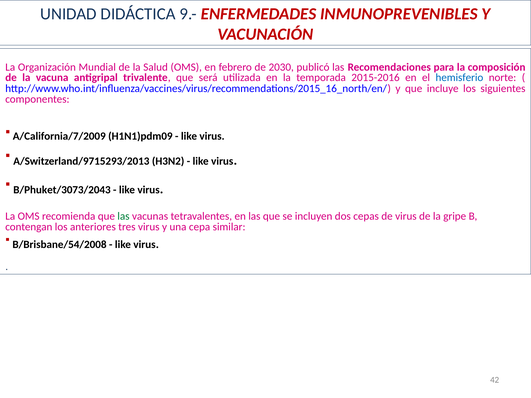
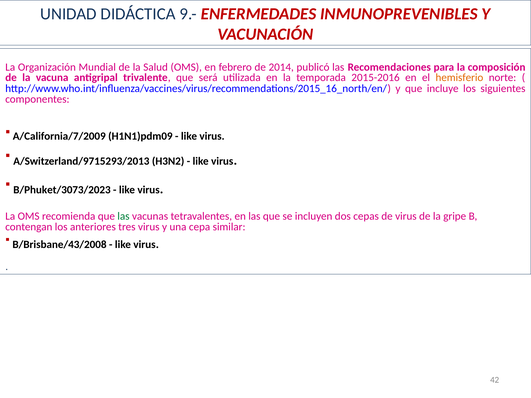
2030: 2030 -> 2014 (281, 67)
hemisferio colour: blue -> orange (459, 78)
B/Phuket/3073/2043: B/Phuket/3073/2043 -> B/Phuket/3073/2023 (62, 190)
B/Brisbane/54/2008: B/Brisbane/54/2008 -> B/Brisbane/43/2008 (59, 245)
